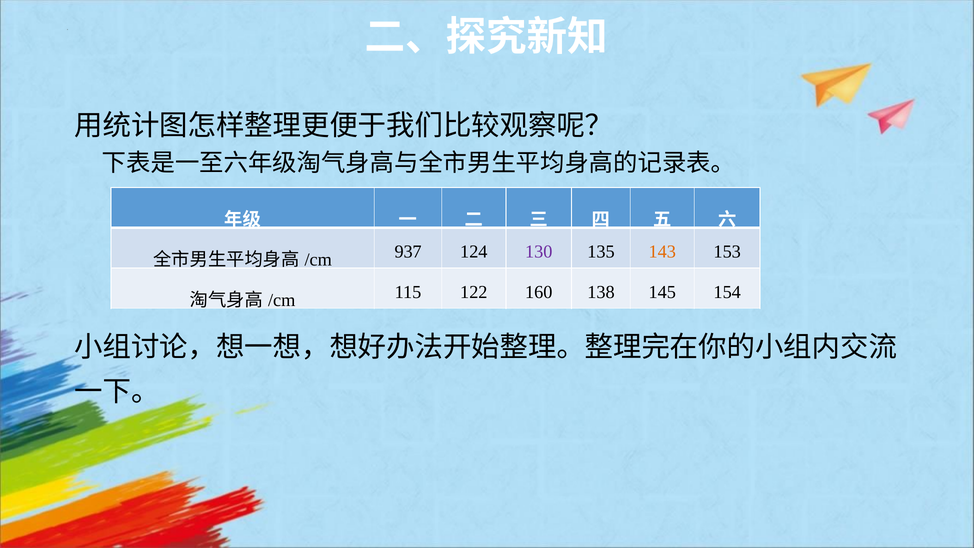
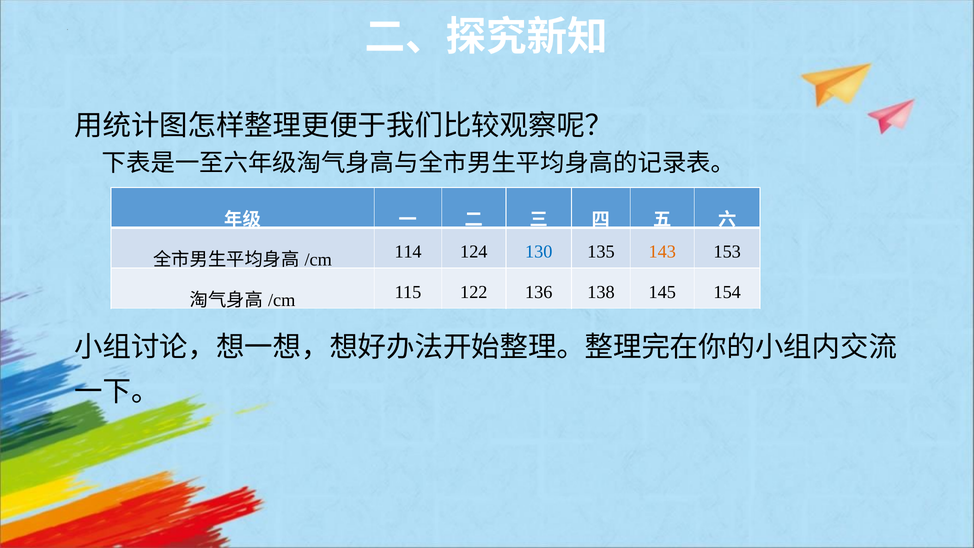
937: 937 -> 114 (408, 252)
130 colour: purple -> blue (539, 252)
160: 160 -> 136 (539, 292)
